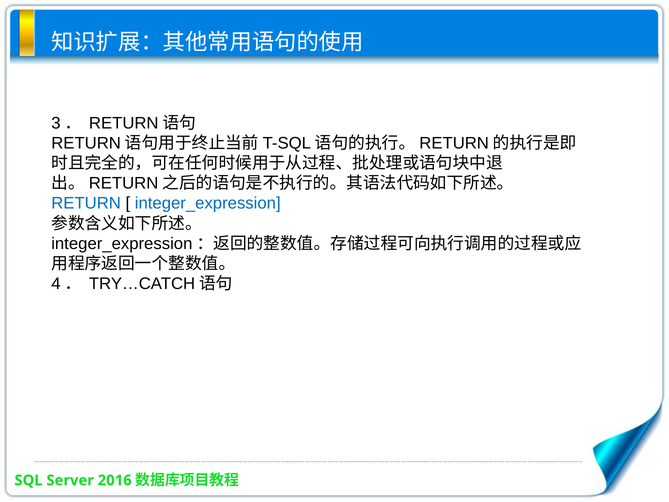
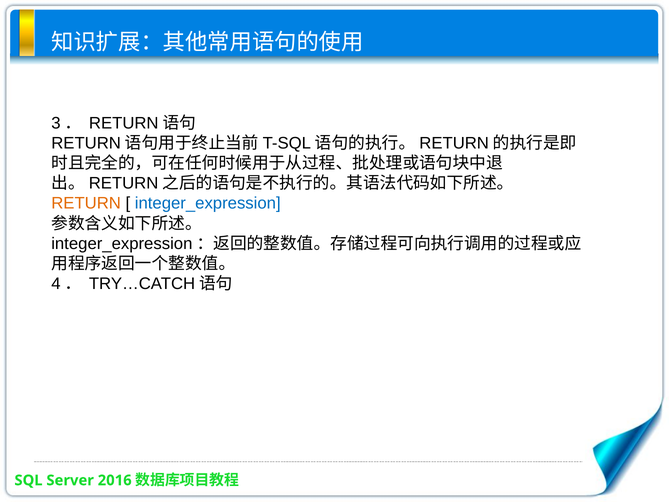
RETURN colour: blue -> orange (86, 203)
